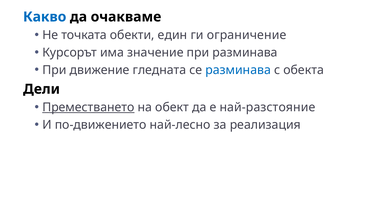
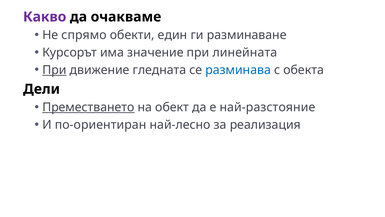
Какво colour: blue -> purple (45, 17)
точката: точката -> спрямо (84, 35)
ограничение: ограничение -> разминаване (247, 35)
при разминава: разминава -> линейната (245, 52)
При underline: none -> present (54, 70)
по-движението: по-движението -> по-ориентиран (101, 125)
